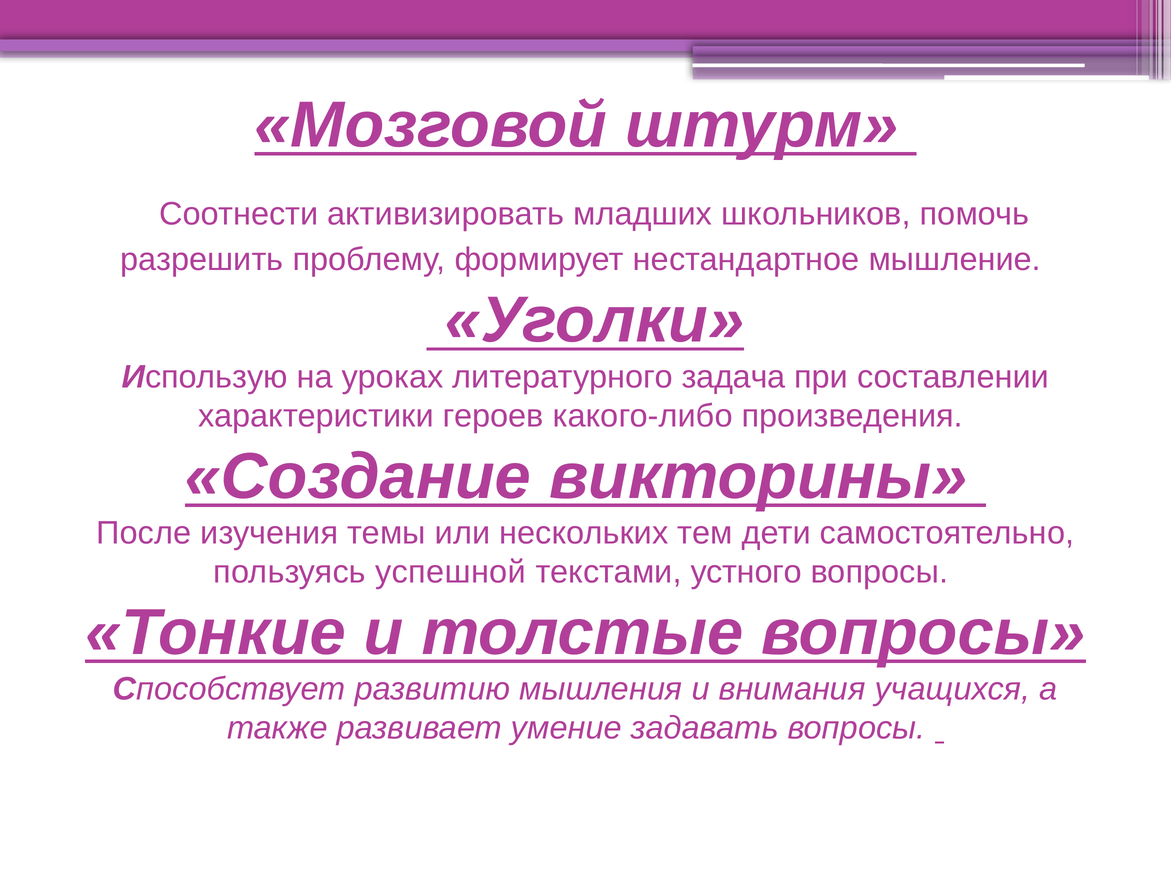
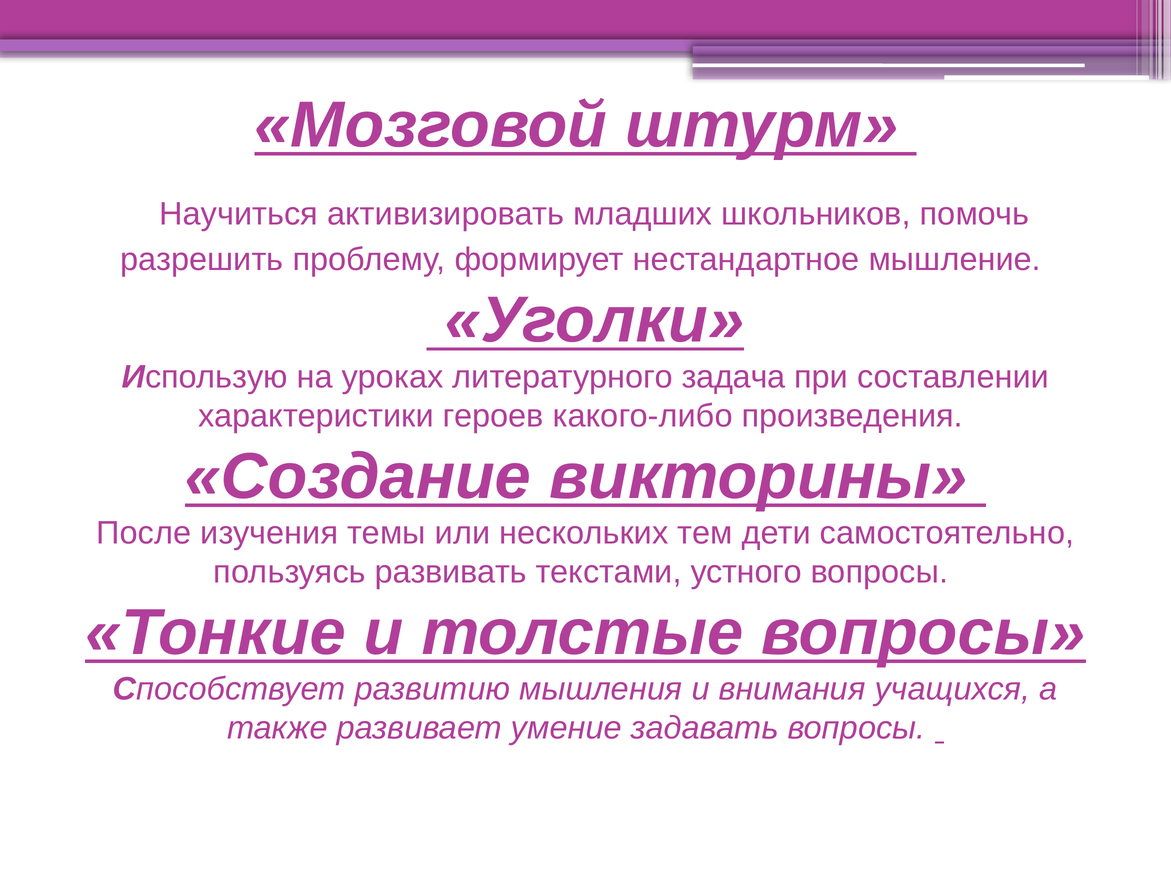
Соотнести: Соотнести -> Научиться (239, 214)
успешной: успешной -> развивать (451, 572)
